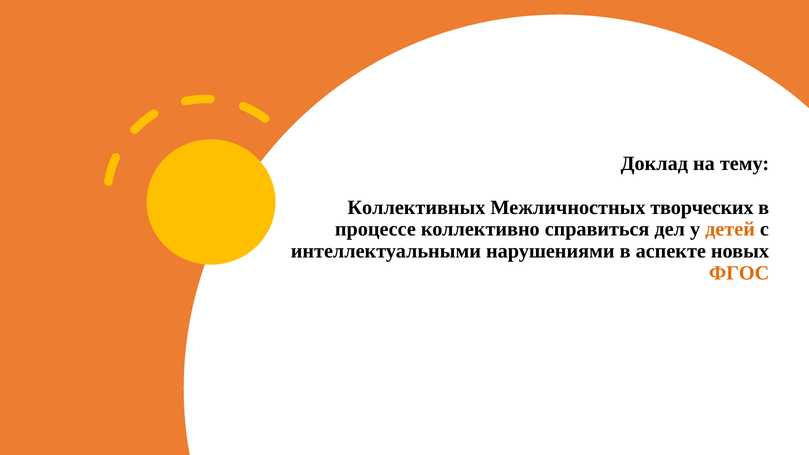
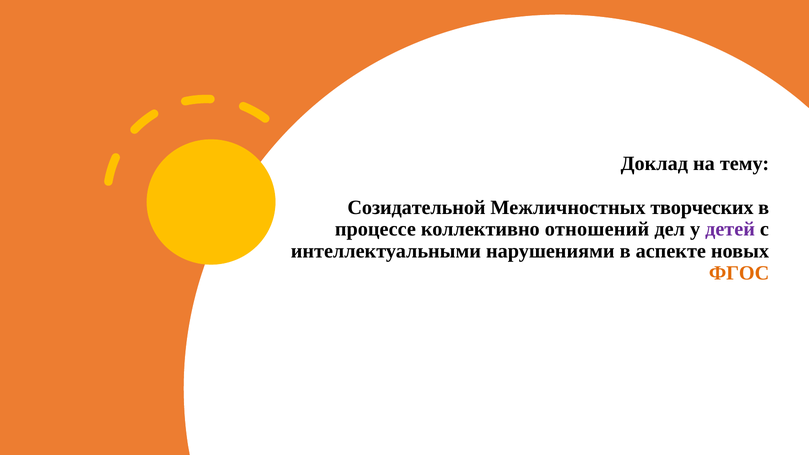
Коллективных: Коллективных -> Созидательной (417, 207)
справиться: справиться -> отношений (597, 229)
детей colour: orange -> purple (730, 229)
